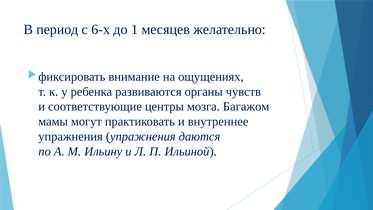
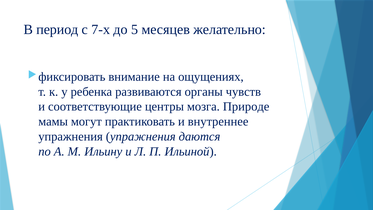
6-х: 6-х -> 7-х (101, 29)
1: 1 -> 5 (135, 29)
Багажом: Багажом -> Природе (246, 106)
